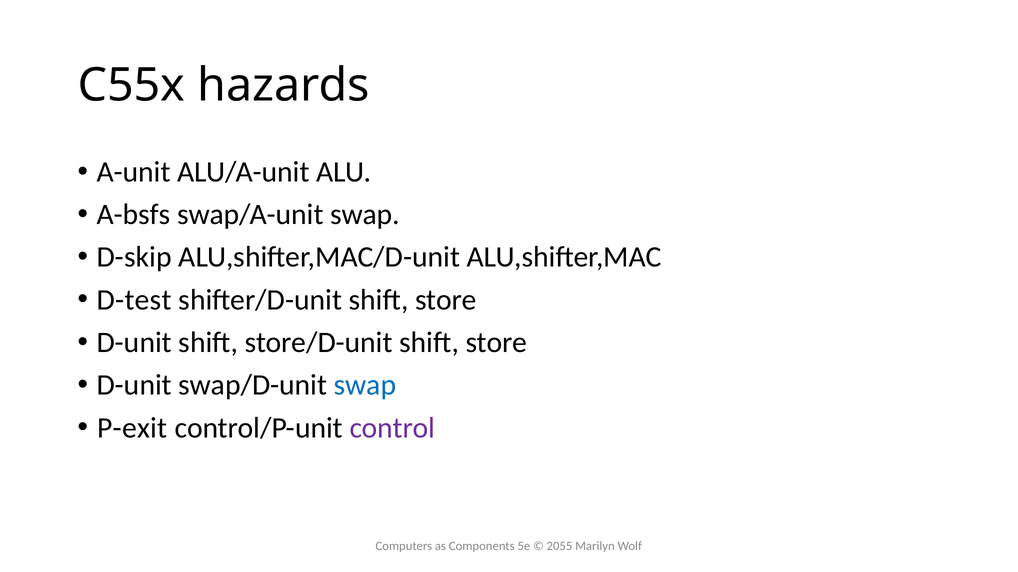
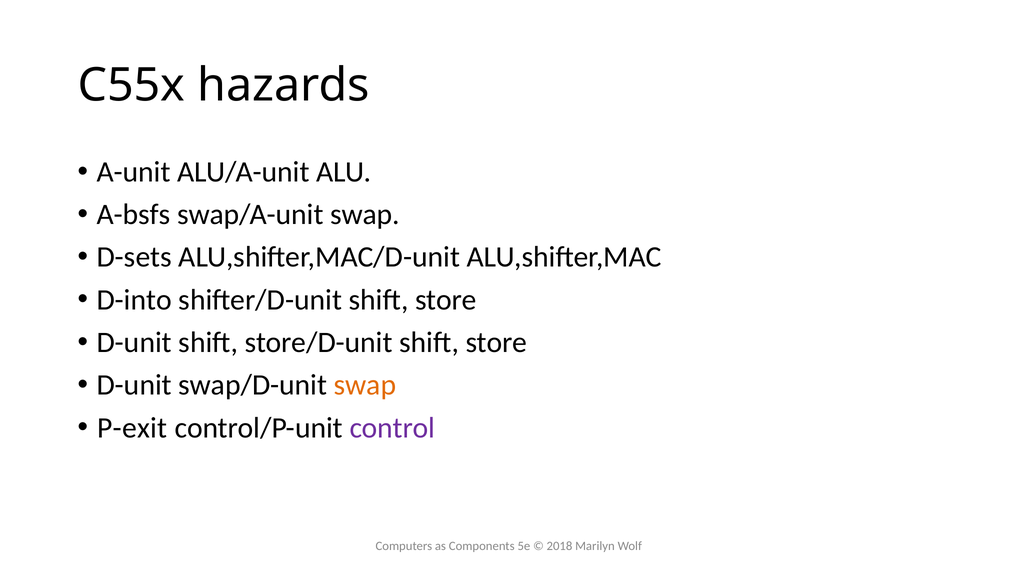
D-skip: D-skip -> D-sets (134, 257)
D-test: D-test -> D-into (134, 300)
swap colour: blue -> orange (365, 386)
2055: 2055 -> 2018 (559, 547)
